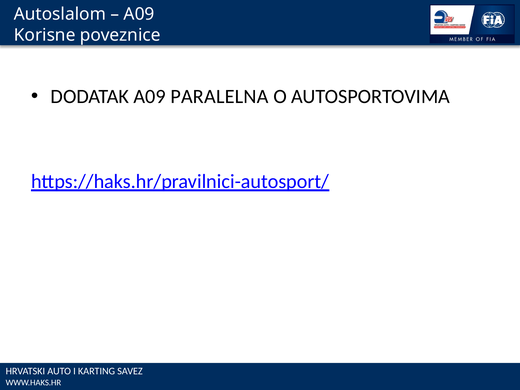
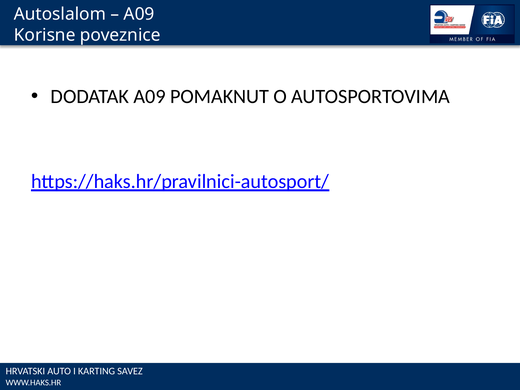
PARALELNA: PARALELNA -> POMAKNUT (220, 97)
